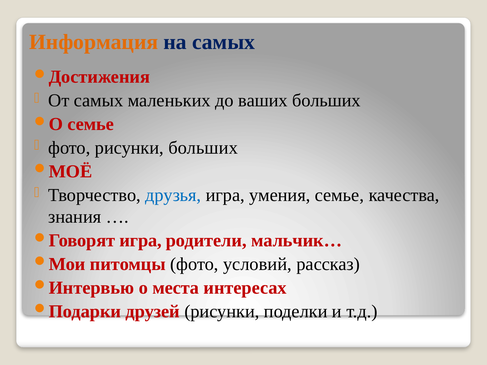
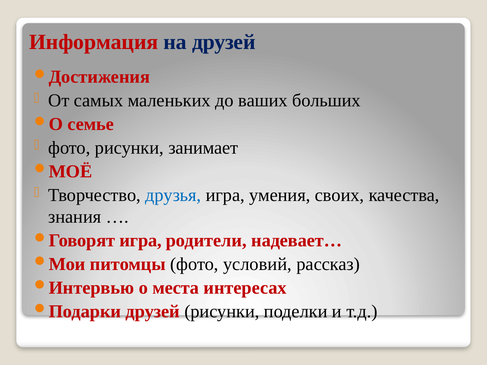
Информация colour: orange -> red (94, 42)
на самых: самых -> друзей (224, 42)
рисунки больших: больших -> занимает (203, 148)
умения семье: семье -> своих (340, 195)
мальчик…: мальчик… -> надевает… (297, 241)
